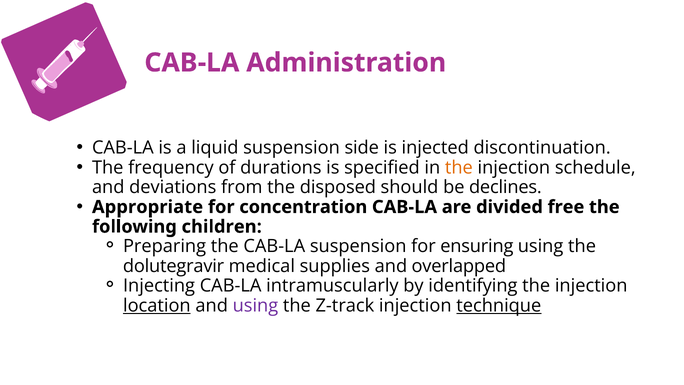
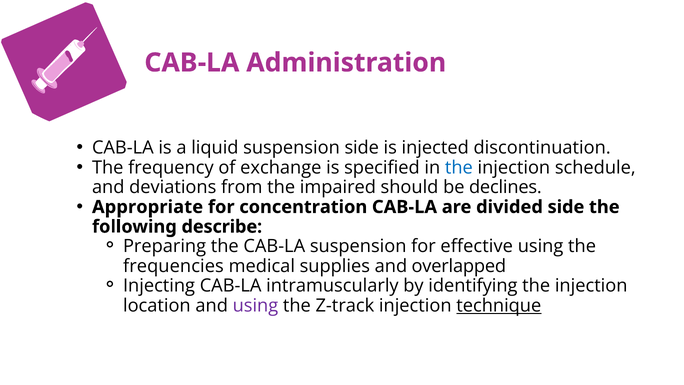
durations: durations -> exchange (281, 167)
the colour: orange -> blue (459, 167)
disposed: disposed -> impaired (338, 187)
divided free: free -> side (566, 207)
children: children -> describe (222, 227)
ensuring: ensuring -> effective (477, 246)
dolutegravir: dolutegravir -> frequencies (173, 266)
location underline: present -> none (157, 305)
